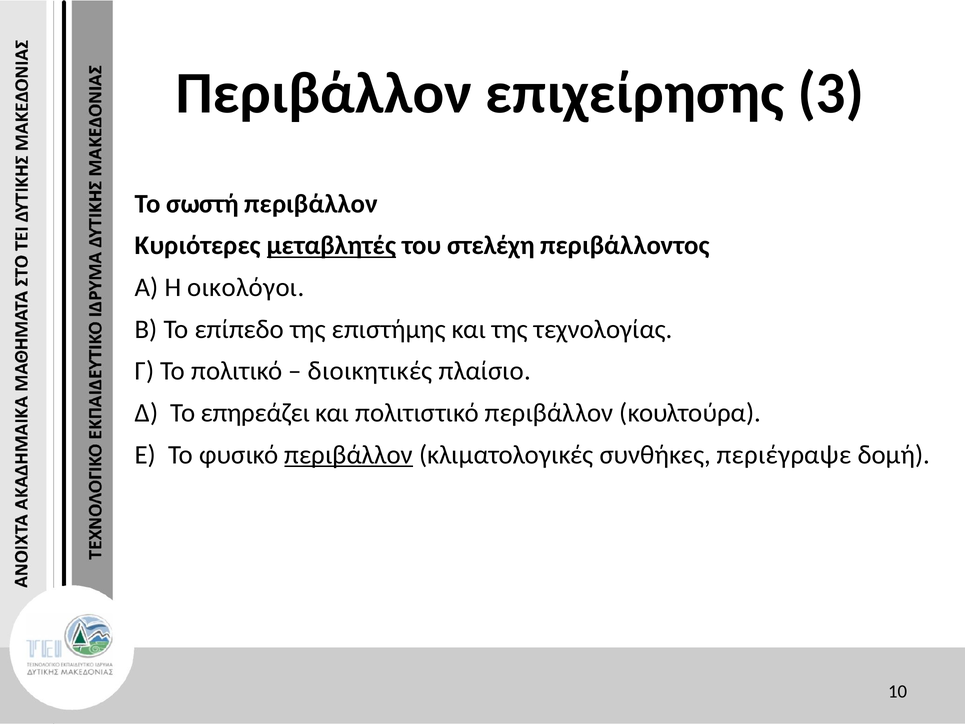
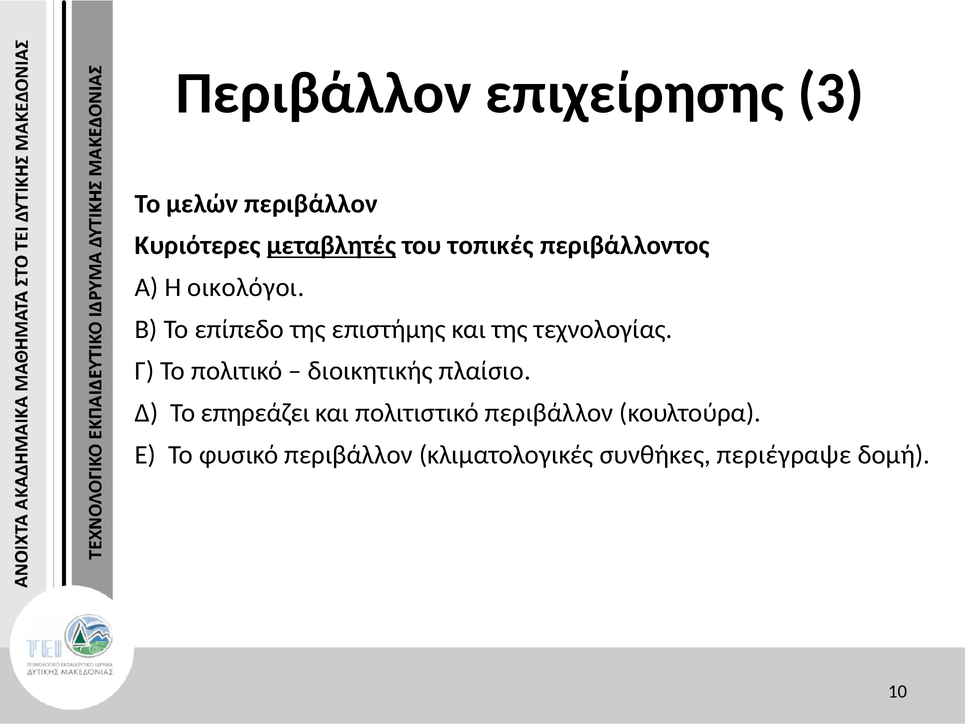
σωστή: σωστή -> μελών (202, 204)
στελέχη: στελέχη -> τοπικές (491, 245)
διοικητικές: διοικητικές -> διοικητικής (370, 371)
περιβάλλον underline: present -> none (349, 455)
